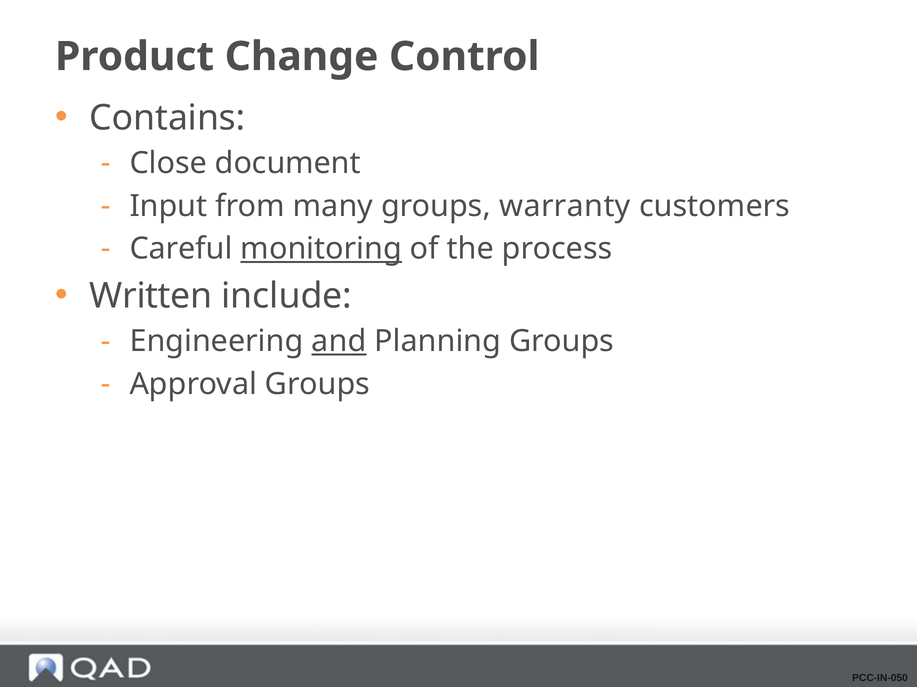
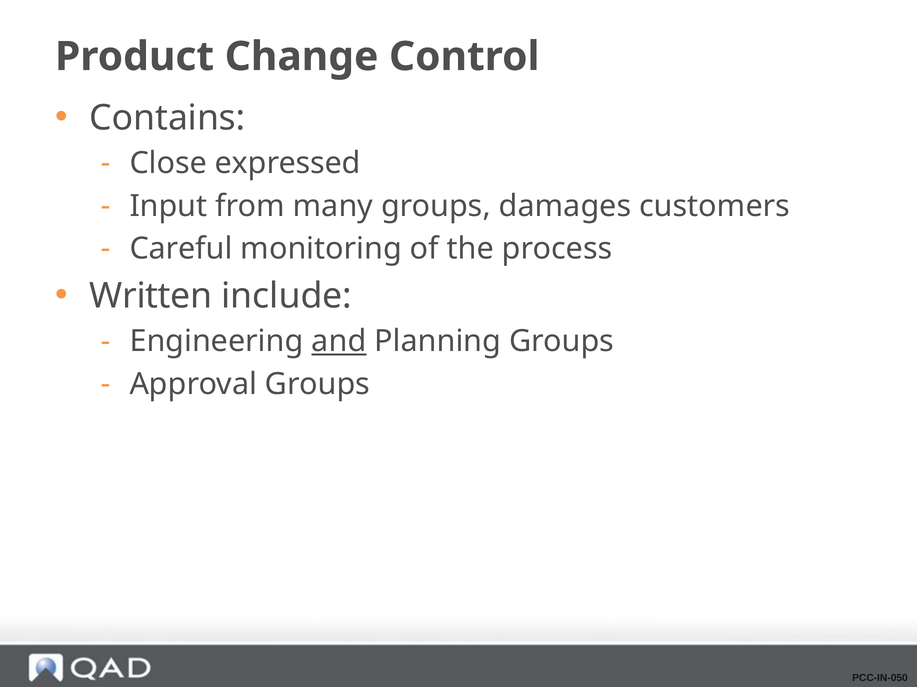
document: document -> expressed (288, 163)
warranty: warranty -> damages (565, 206)
monitoring underline: present -> none (321, 249)
